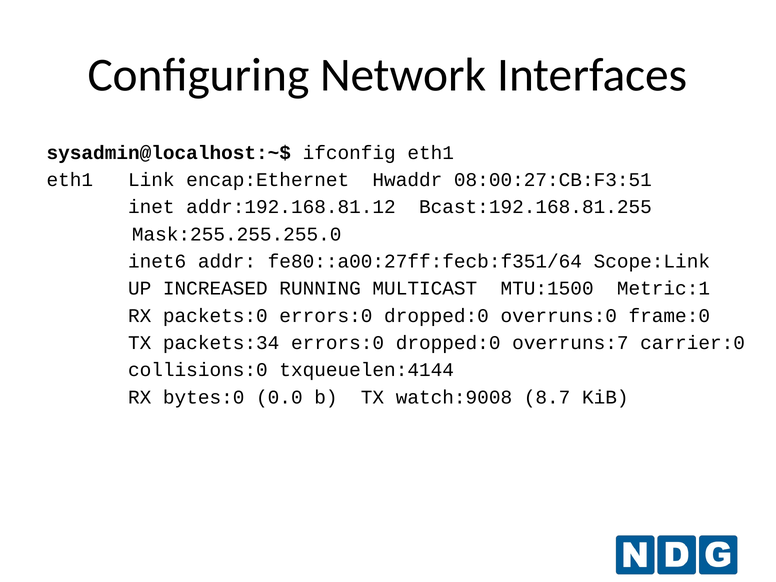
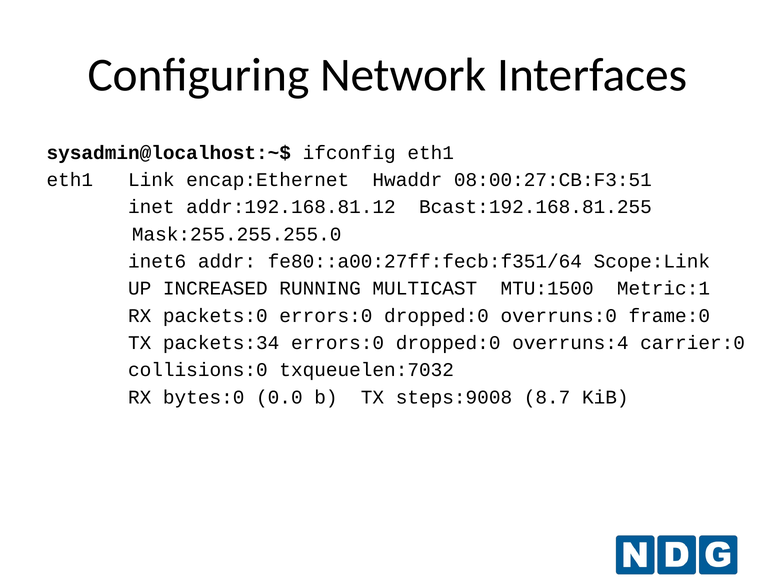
overruns:7: overruns:7 -> overruns:4 (570, 343)
txqueuelen:4144: txqueuelen:4144 -> txqueuelen:7032 (367, 370)
watch:9008: watch:9008 -> steps:9008 (454, 397)
